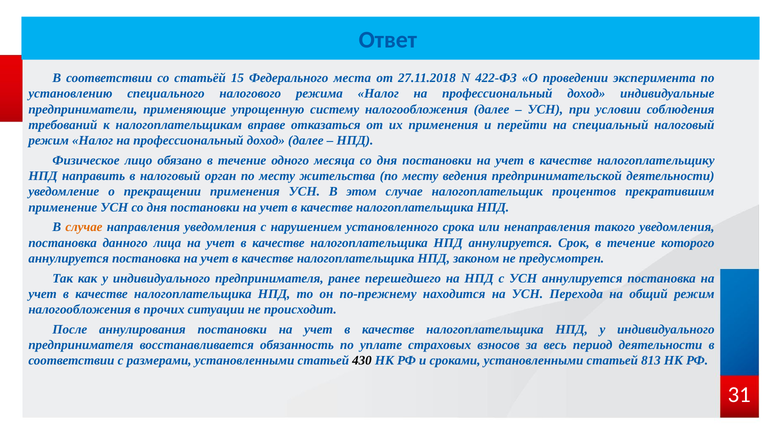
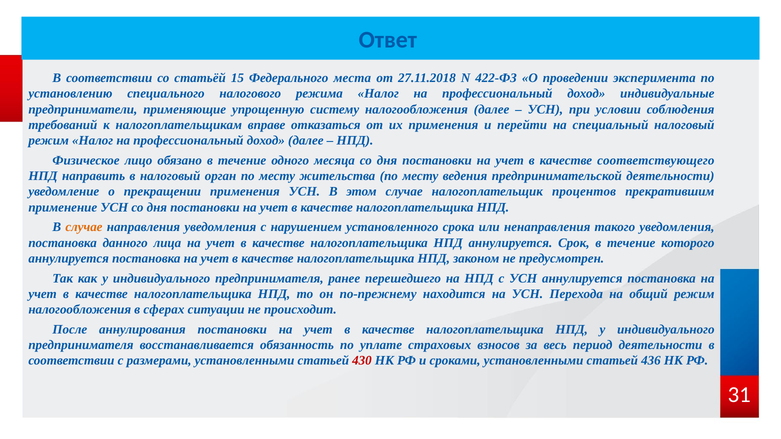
налогоплательщику: налогоплательщику -> соответствующего (656, 161)
прочих: прочих -> сферах (164, 310)
430 colour: black -> red (362, 361)
813: 813 -> 436 (651, 361)
